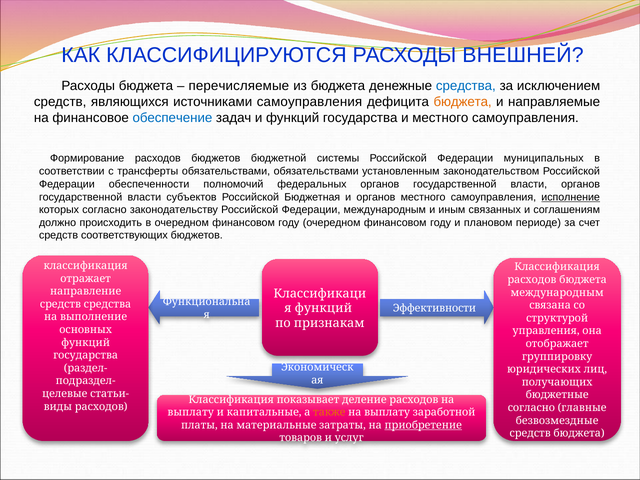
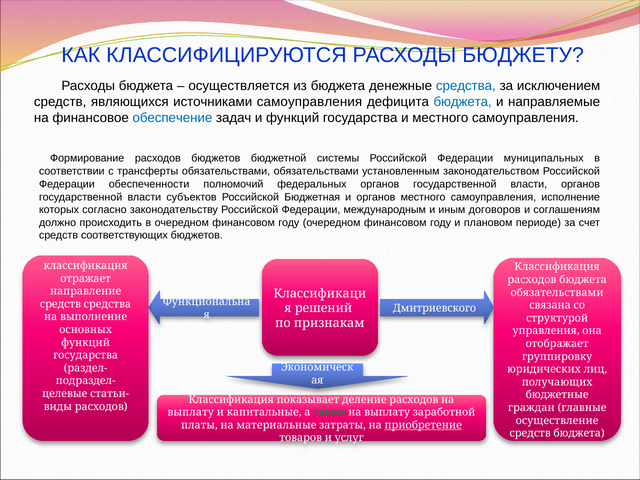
ВНЕШНЕЙ: ВНЕШНЕЙ -> БЮДЖЕТУ (523, 55)
перечисляемые: перечисляемые -> осуществляется (239, 86)
бюджета colour: orange -> blue (463, 102)
исполнение underline: present -> none (571, 197)
связанных: связанных -> договоров (495, 210)
международным: международным -> обязательствами (557, 293)
функций: функций -> решений (324, 308)
Эффективности: Эффективности -> Дмитриевского (434, 308)
согласно: согласно -> граждан (531, 408)
также colour: orange -> green (329, 412)
безвозмездные: безвозмездные -> осуществление (557, 421)
